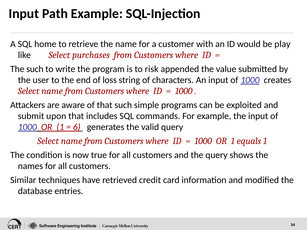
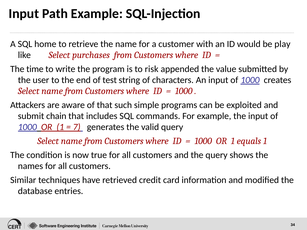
The such: such -> time (35, 69)
loss: loss -> test (110, 80)
upon: upon -> chain (56, 116)
6: 6 -> 7 (77, 127)
